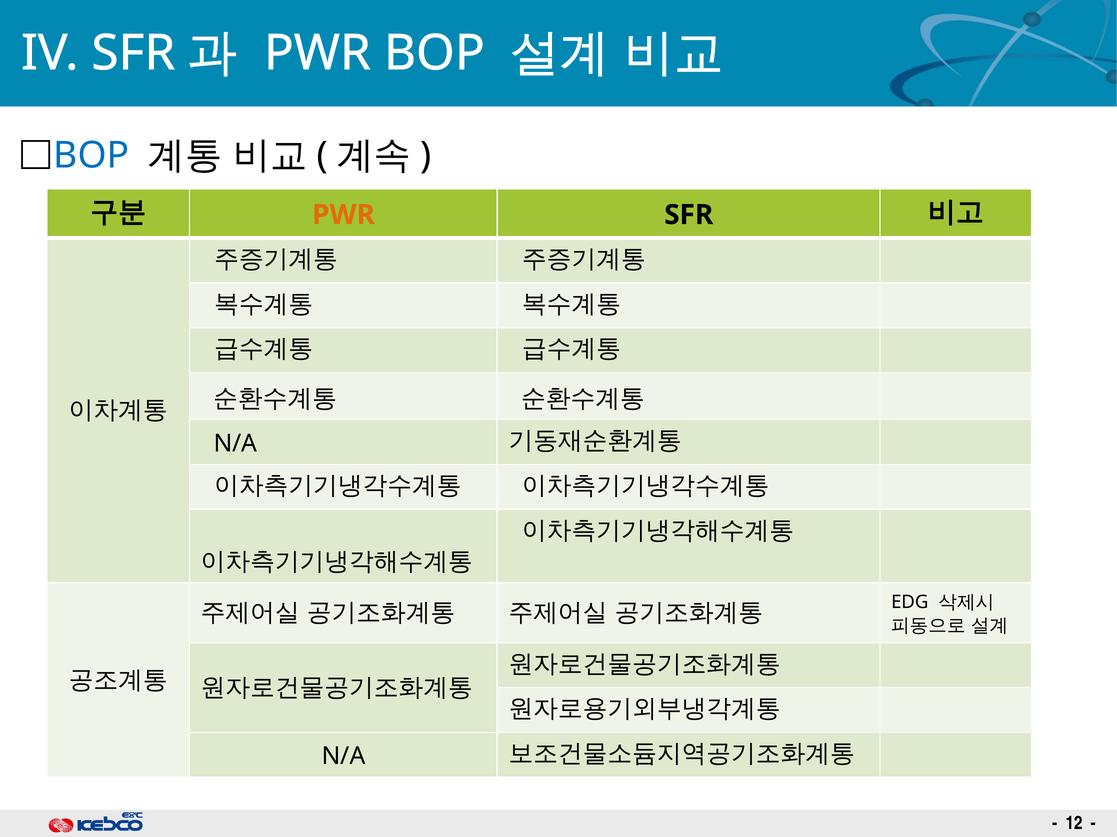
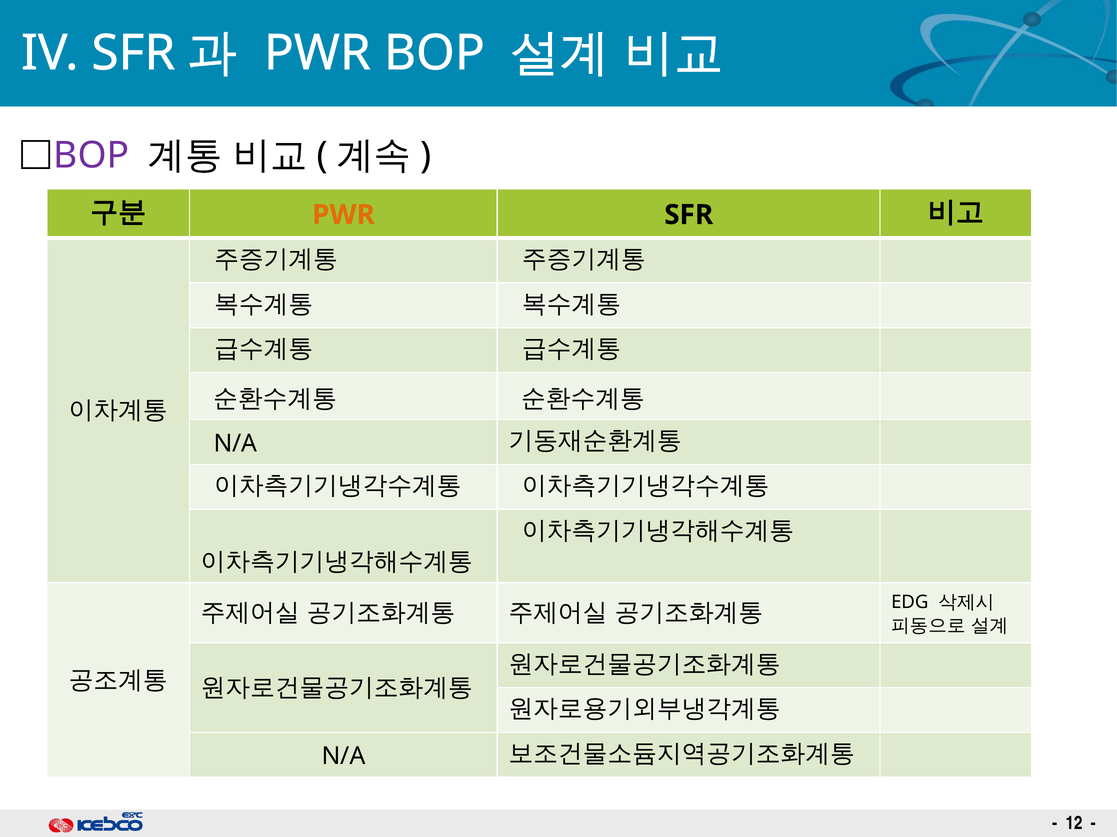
BOP colour: blue -> purple (91, 156)
